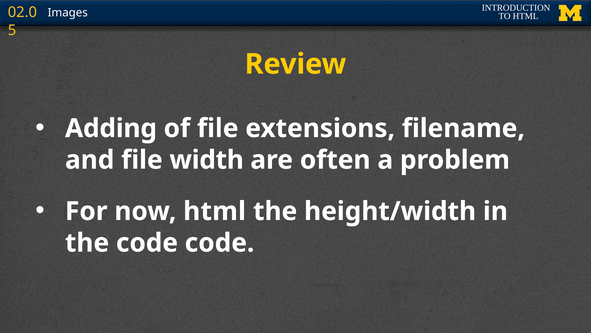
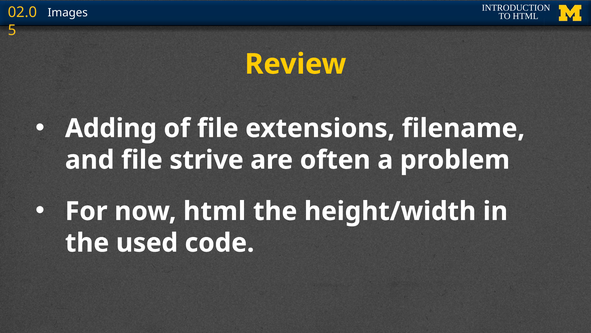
width: width -> strive (207, 160)
the code: code -> used (147, 243)
